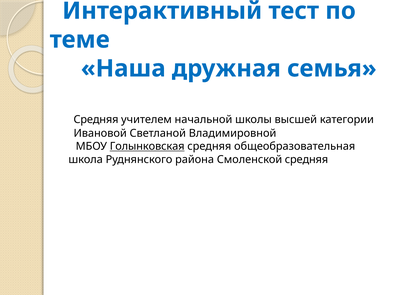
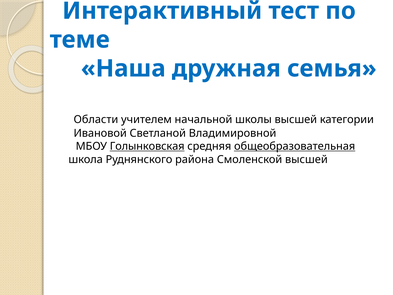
Средняя: Средняя -> Области (96, 120)
общеобразовательная underline: none -> present (295, 146)
Смоленской средняя: средняя -> высшей (306, 159)
